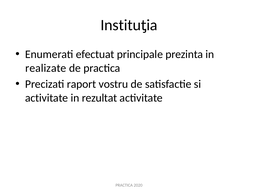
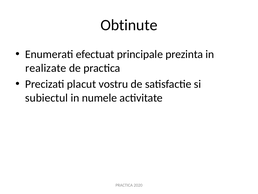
Instituƫia: Instituƫia -> Obtinute (129, 25)
raport: raport -> placut (81, 84)
activitate: activitate -> subiectul (47, 98)
rezultat: rezultat -> numele (99, 98)
